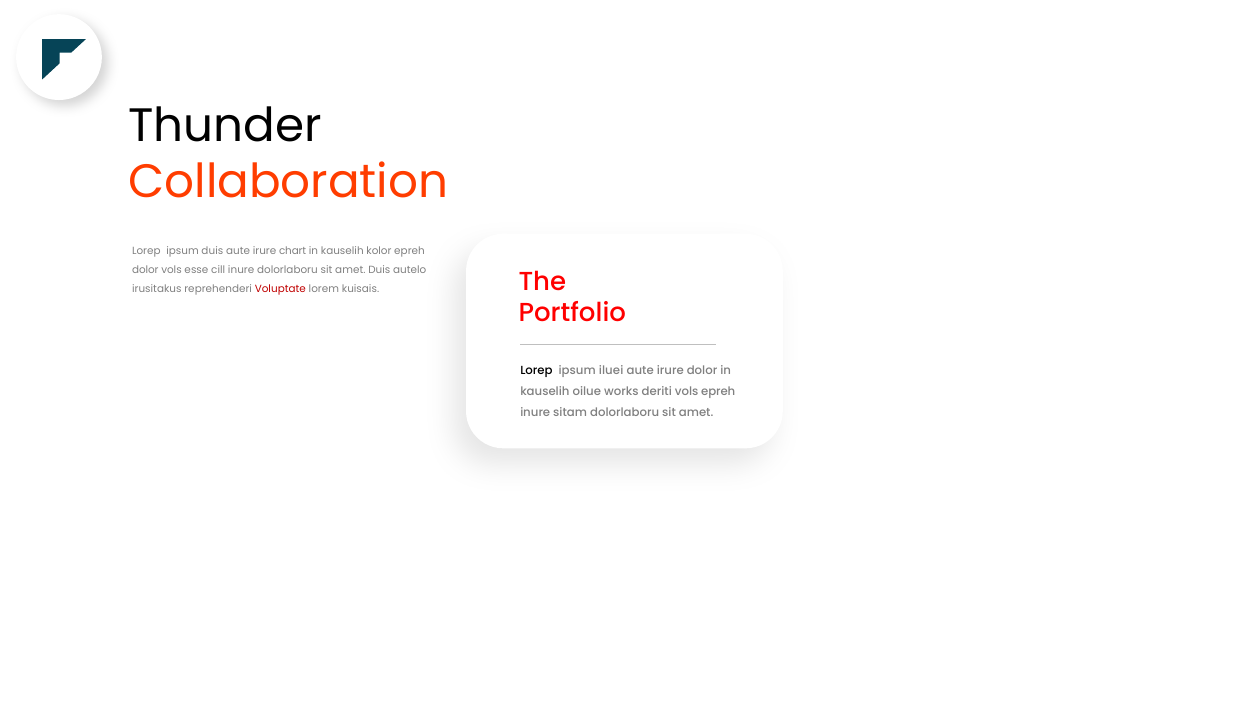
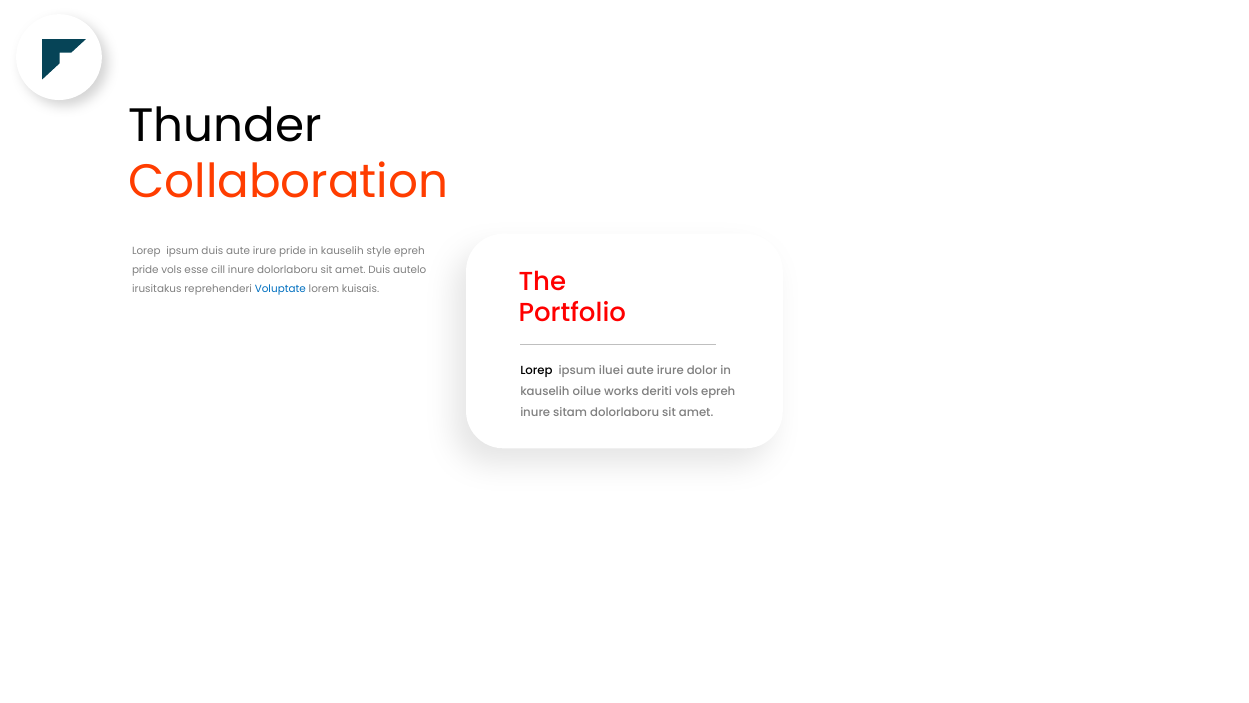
irure chart: chart -> pride (293, 251)
kolor: kolor -> style (379, 251)
dolor: dolor -> pride (145, 270)
Voluptate colour: red -> blue (280, 289)
